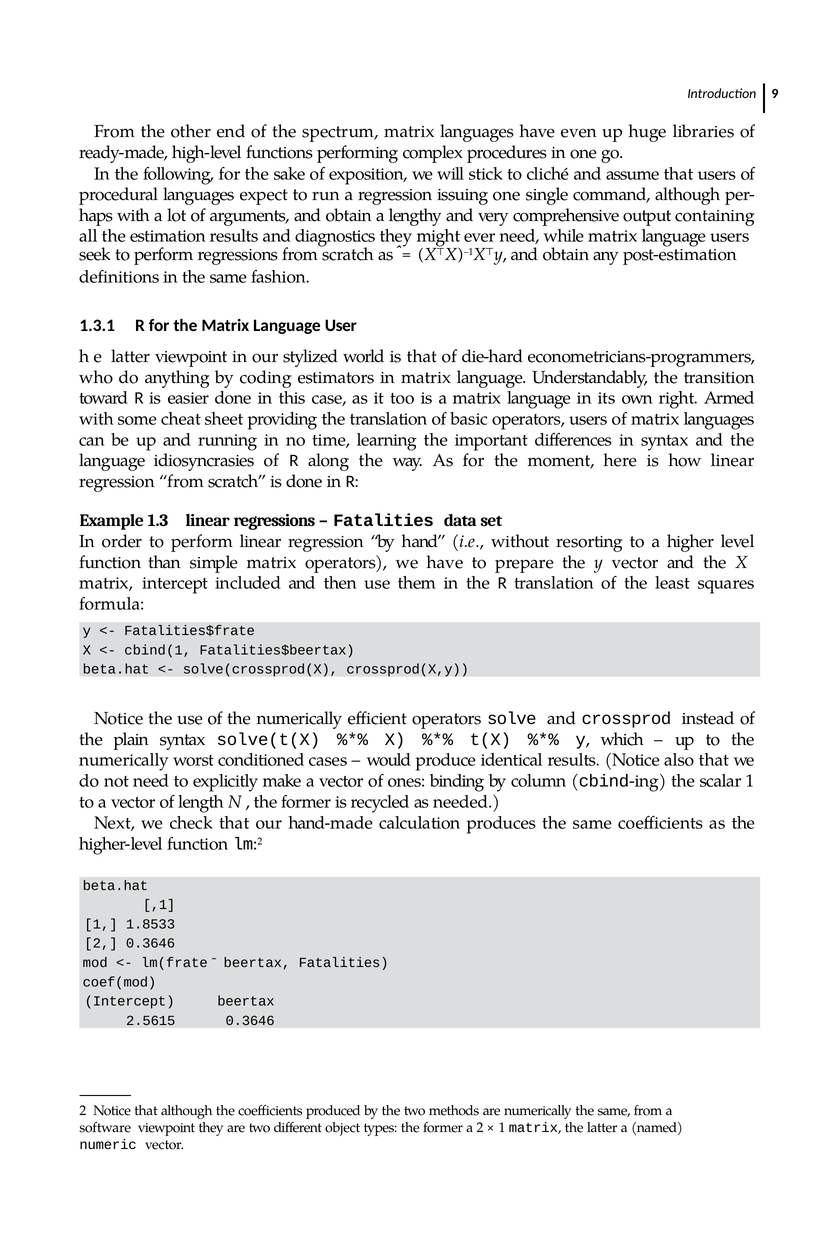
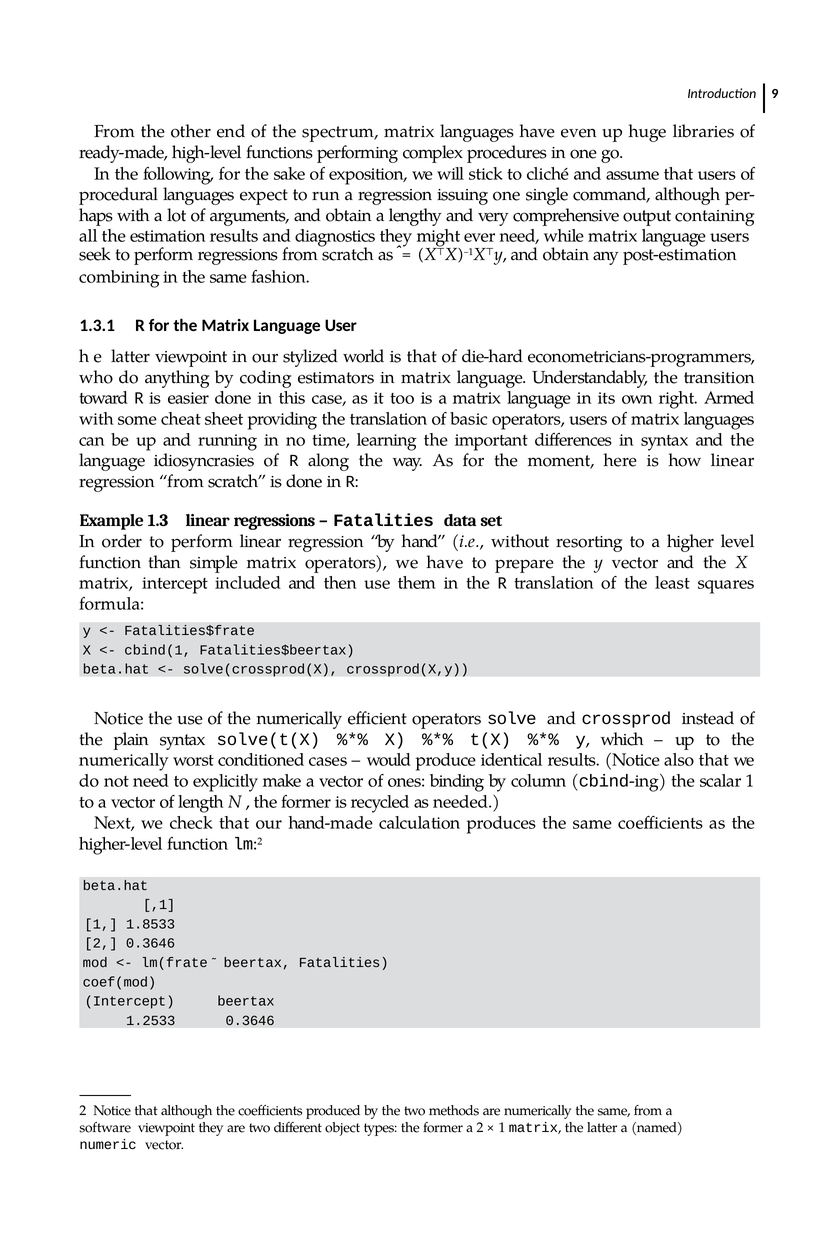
deﬁnitions: deﬁnitions -> combining (120, 277)
2.5615: 2.5615 -> 1.2533 (151, 1021)
